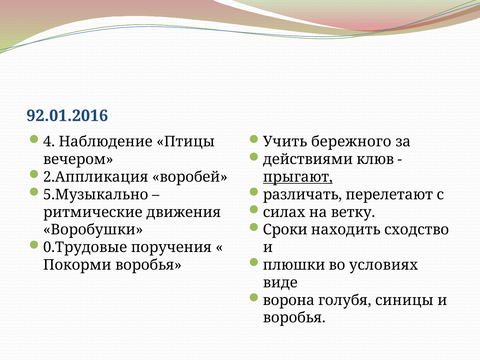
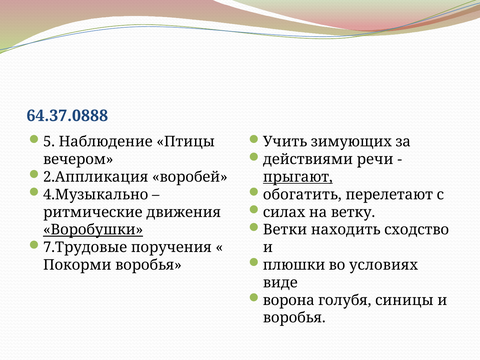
92.01.2016: 92.01.2016 -> 64.37.0888 (67, 116)
4: 4 -> 5 (49, 142)
бережного: бережного -> зимующих (351, 142)
клюв: клюв -> речи (375, 159)
5.Музыкально: 5.Музыкально -> 4.Музыкально (96, 195)
различать: различать -> обогатить (302, 195)
Сроки: Сроки -> Ветки (285, 230)
Воробушки underline: none -> present (93, 230)
0.Трудовые: 0.Трудовые -> 7.Трудовые (85, 247)
